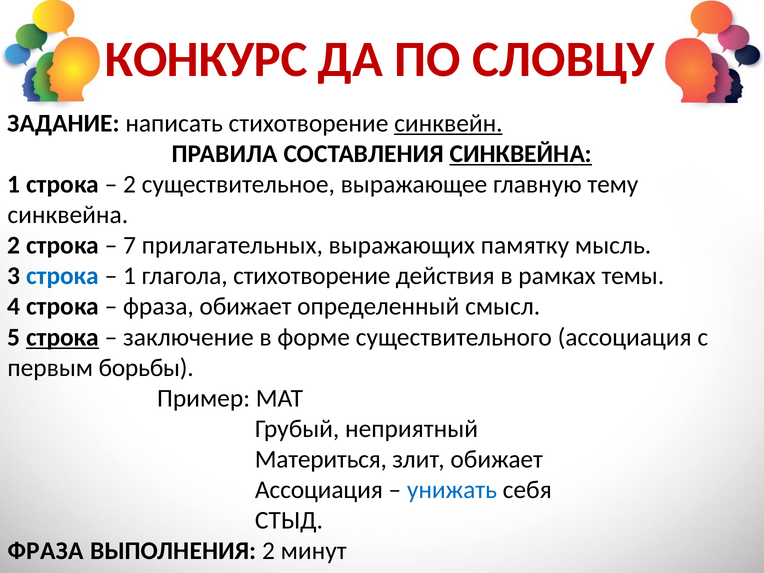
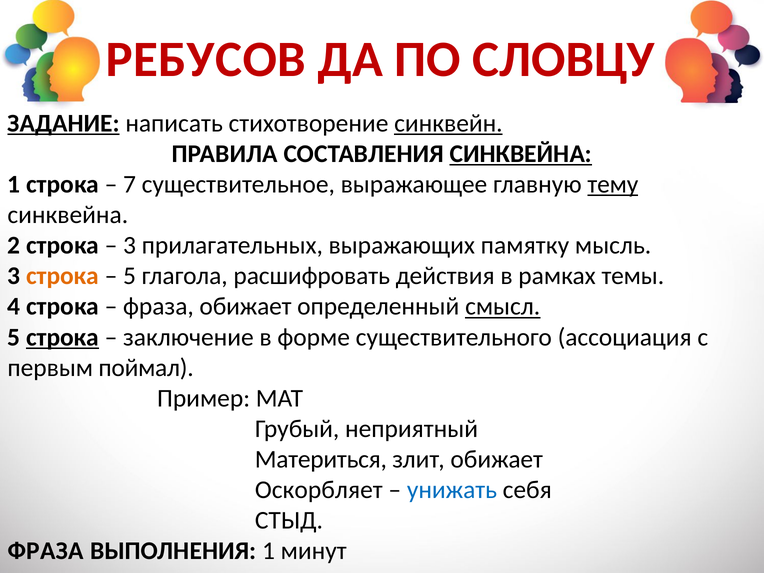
КОНКУРС: КОНКУРС -> РЕБУСОВ (206, 59)
ЗАДАНИЕ underline: none -> present (64, 123)
2: 2 -> 7 (129, 184)
тему underline: none -> present (613, 184)
7: 7 -> 3 (129, 245)
строка colour: blue -> orange (62, 276)
1: 1 -> 5 (129, 276)
глагола стихотворение: стихотворение -> расшифровать (312, 276)
смысл underline: none -> present (503, 307)
борьбы: борьбы -> поймал (146, 368)
Ассоциация: Ассоциация -> Оскорбляет (319, 490)
ВЫПОЛНЕНИЯ 2: 2 -> 1 (269, 551)
